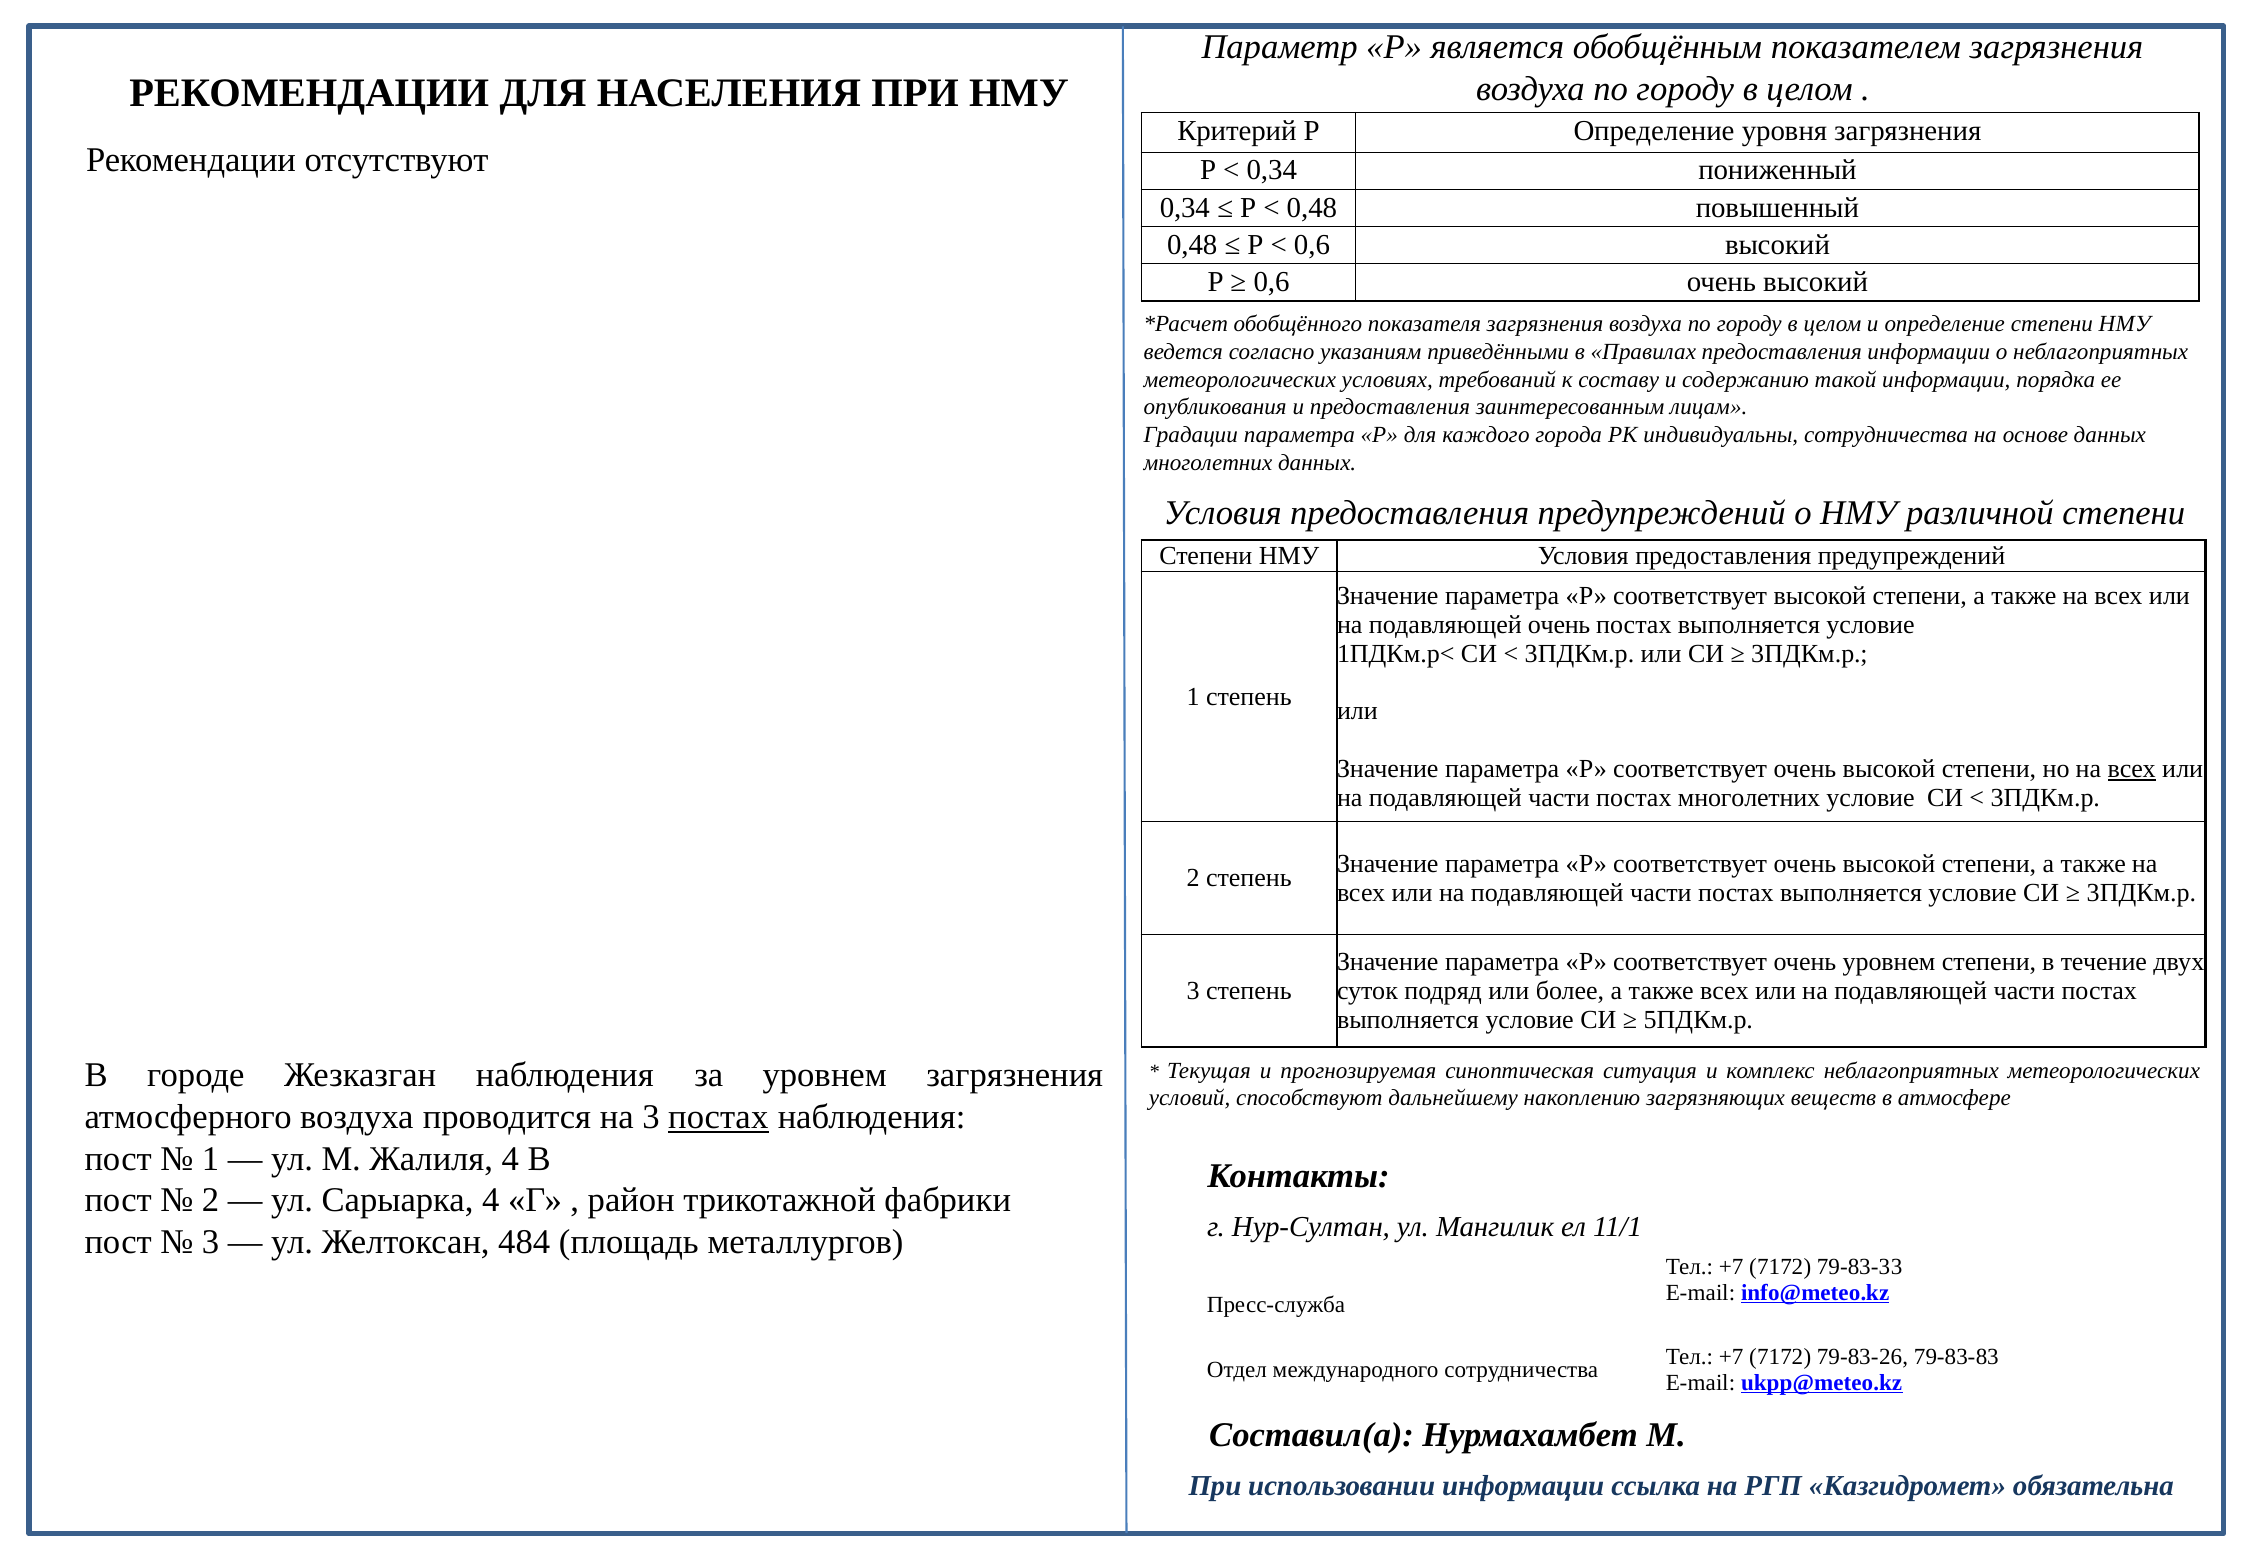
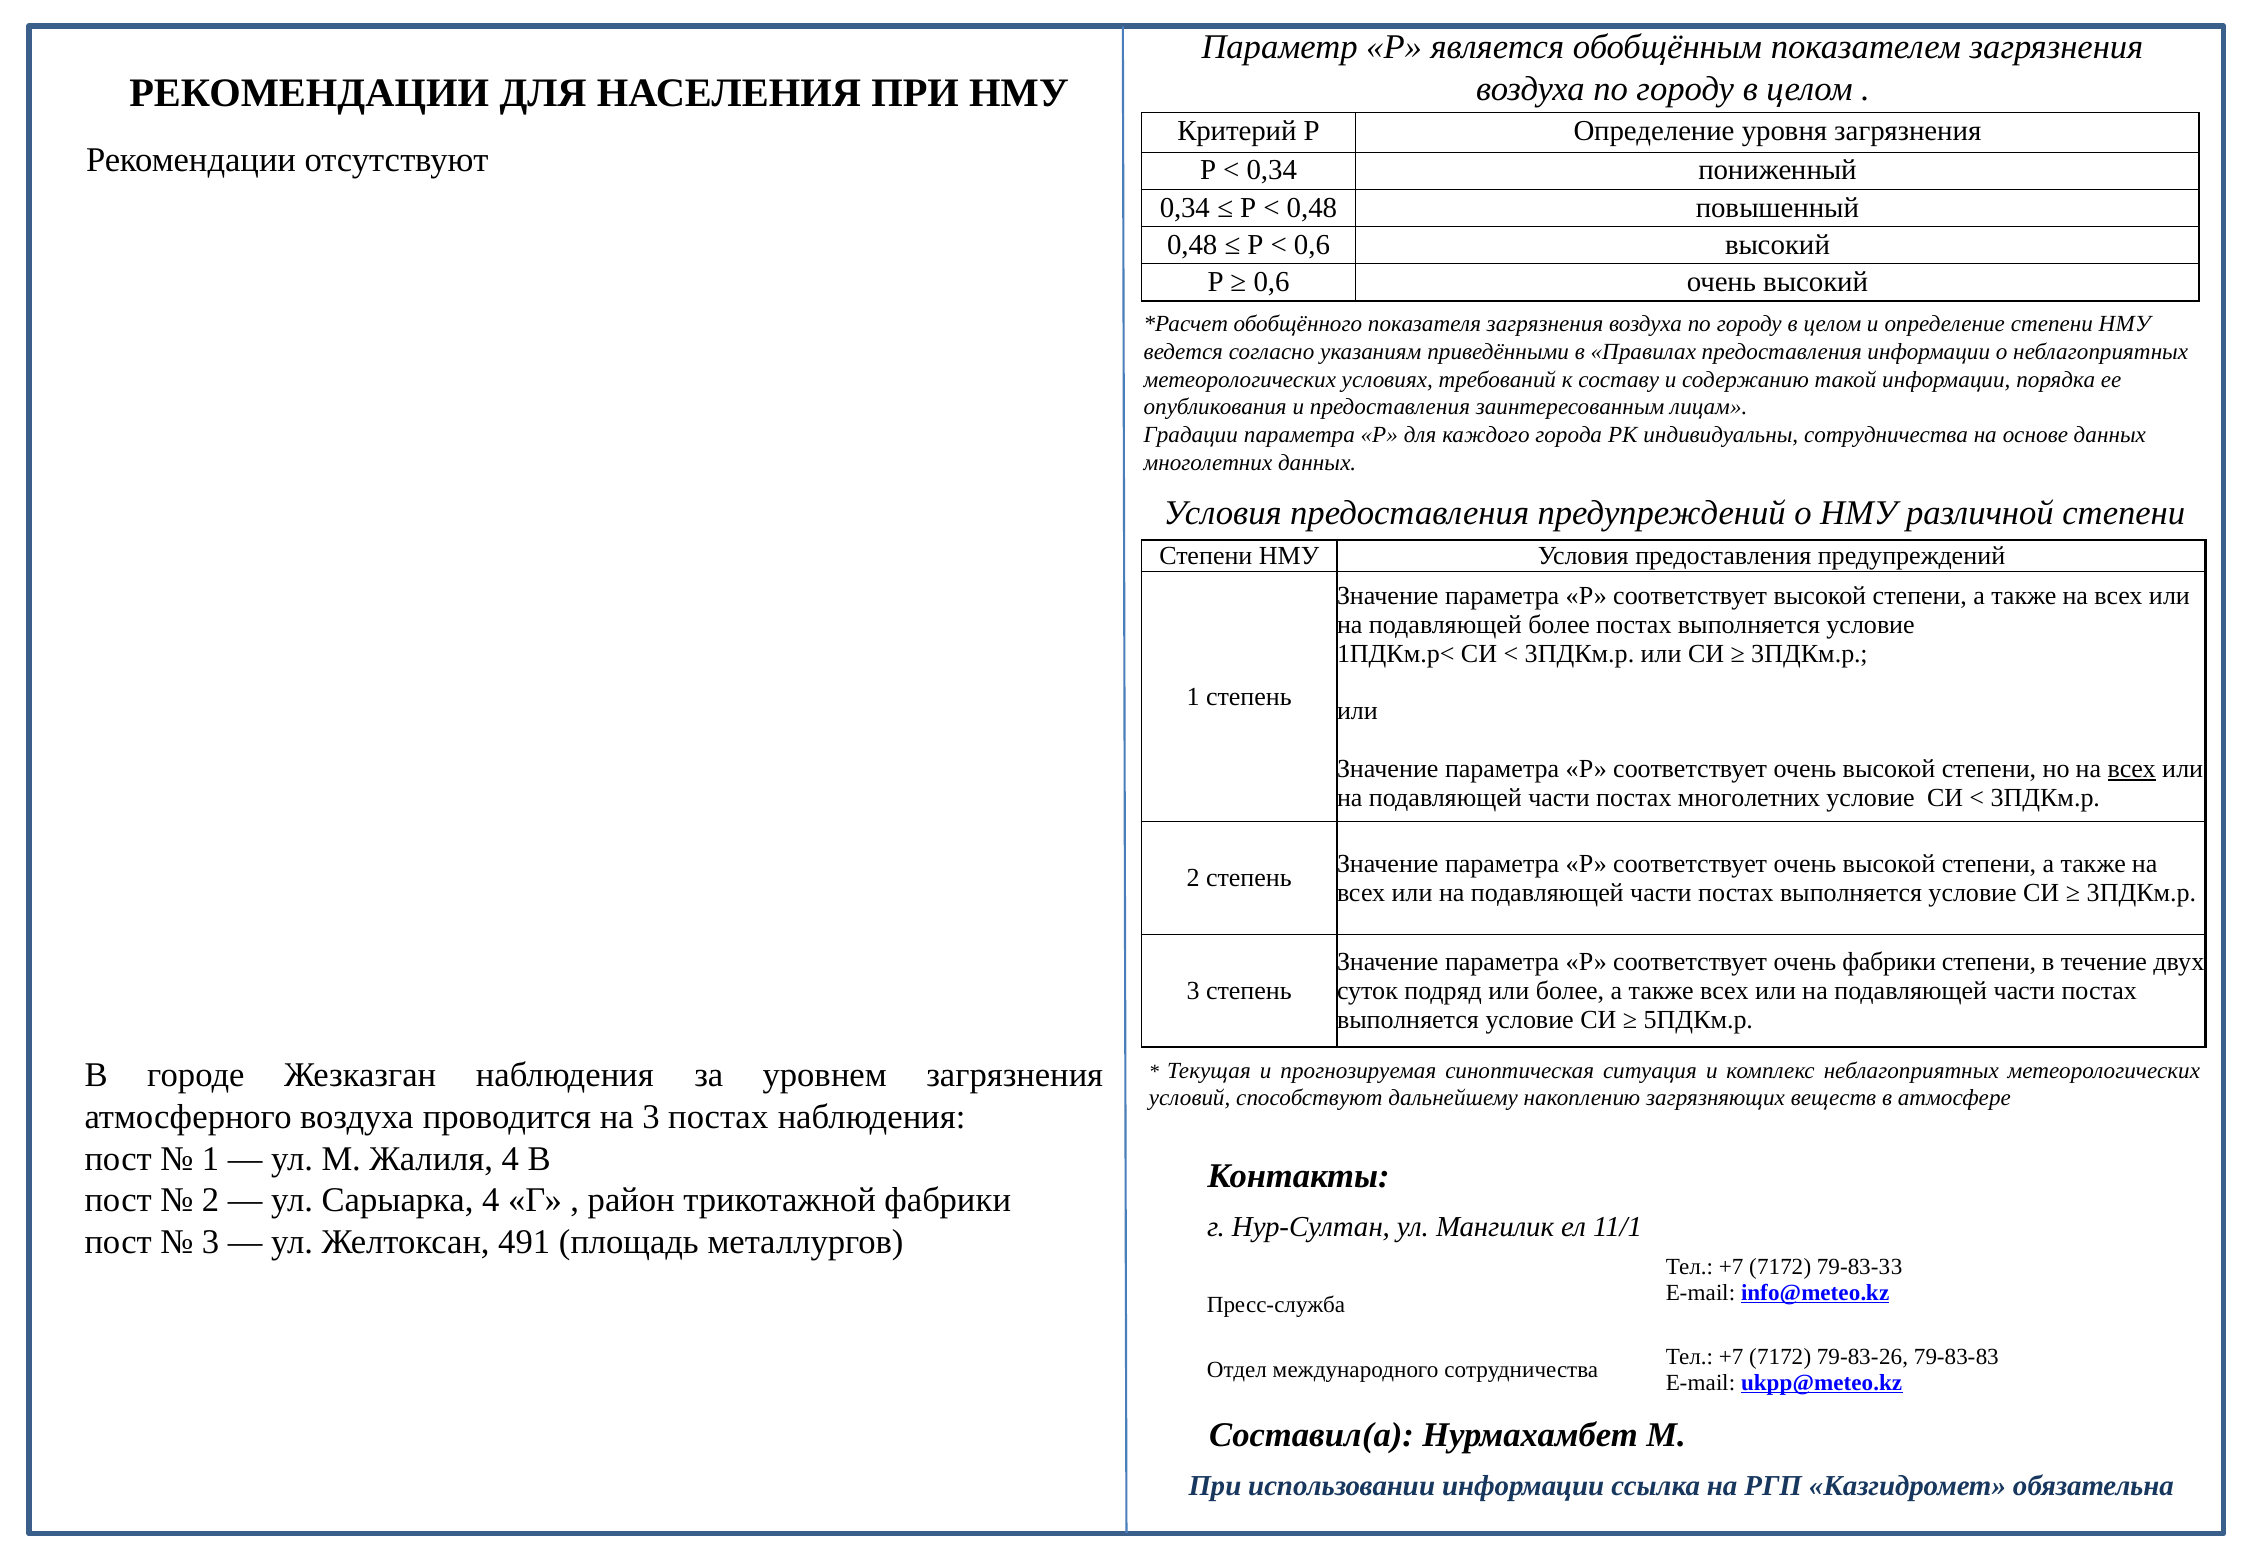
подавляющей очень: очень -> более (1559, 625)
очень уровнем: уровнем -> фабрики (1889, 962)
постах underline: present -> none (718, 1117)
484: 484 -> 491 (524, 1242)
